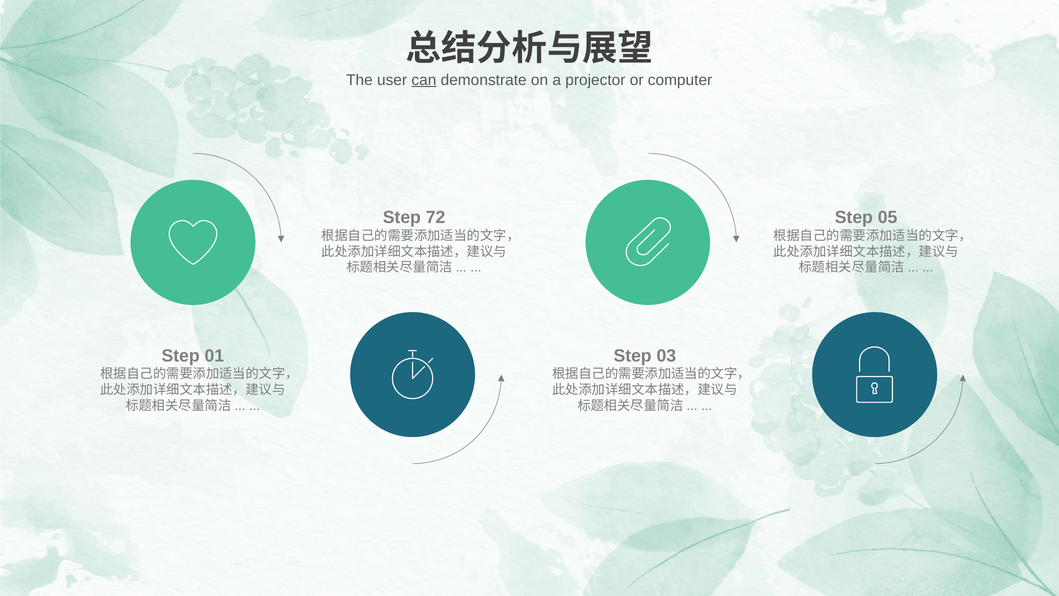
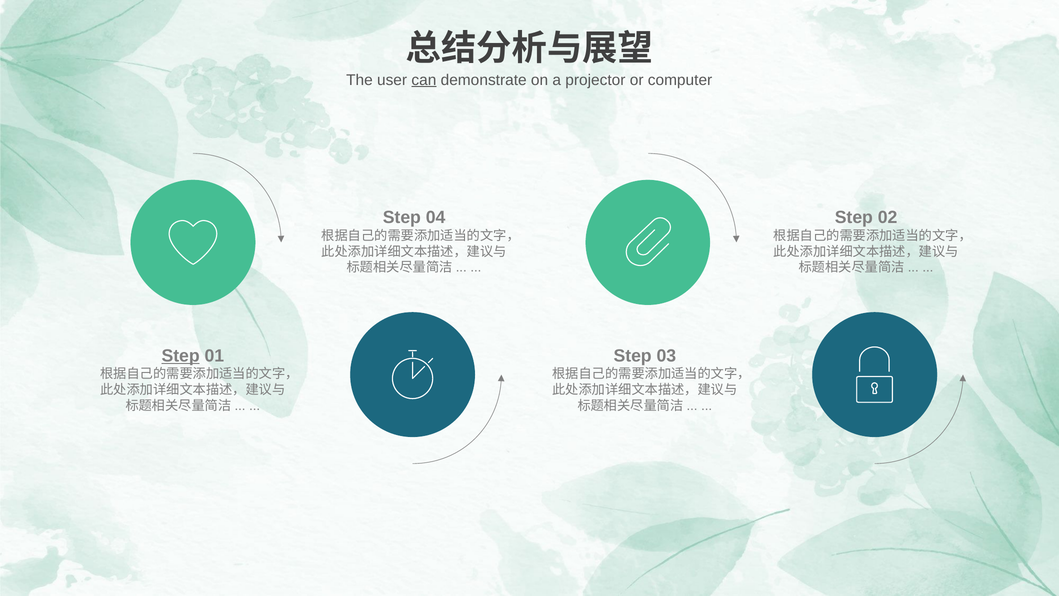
72: 72 -> 04 (436, 217)
05: 05 -> 02 (888, 217)
Step underline: none -> present (181, 356)
